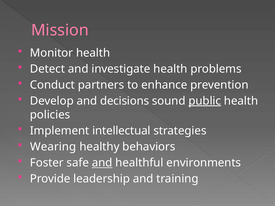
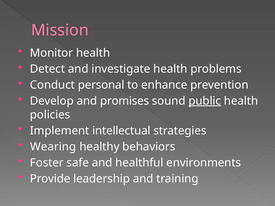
partners: partners -> personal (101, 85)
decisions: decisions -> promises (125, 101)
and underline: present -> none (102, 163)
